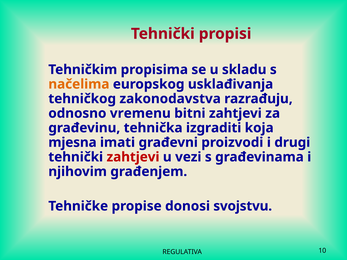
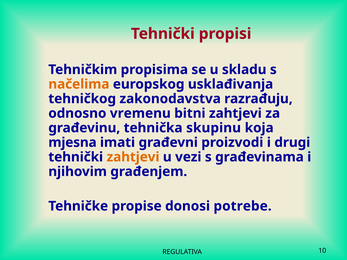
izgraditi: izgraditi -> skupinu (214, 128)
zahtjevi colour: red -> orange (133, 157)
svojstvu: svojstvu -> potrebe (243, 206)
